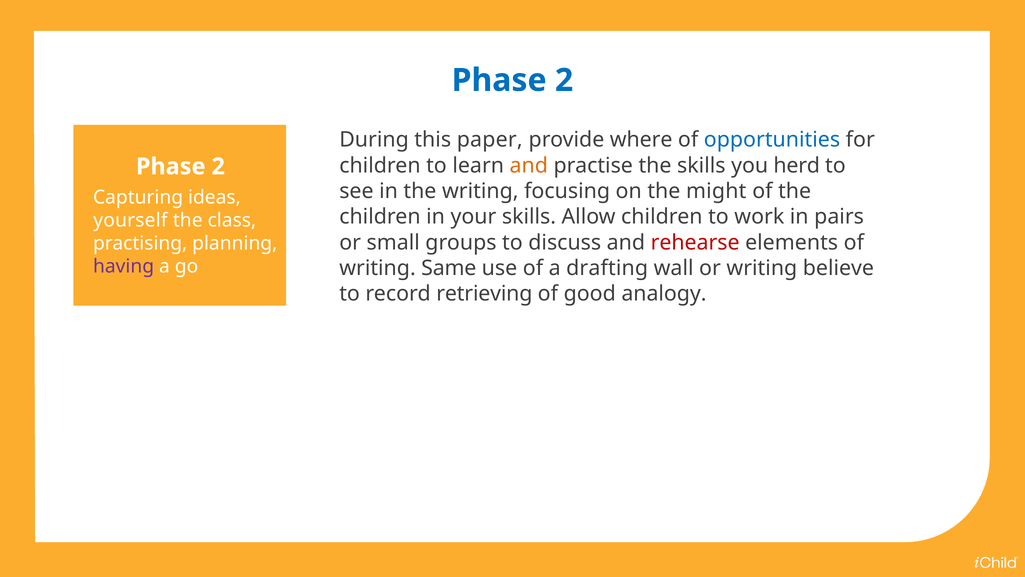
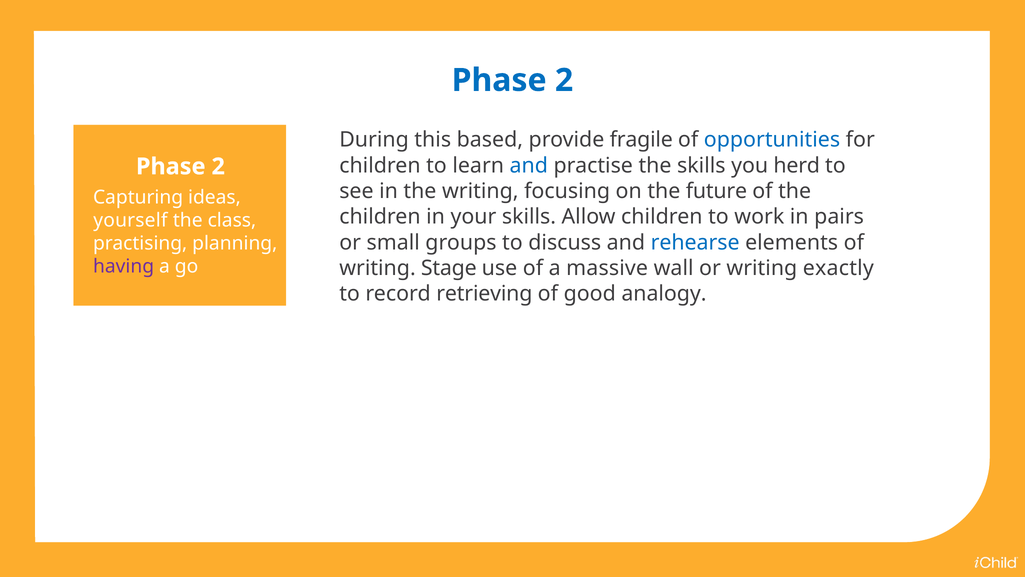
paper: paper -> based (490, 140)
where: where -> fragile (641, 140)
and colour: orange -> blue (529, 165)
might: might -> future (716, 191)
rehearse colour: red -> blue (695, 242)
Same: Same -> Stage (449, 268)
drafting: drafting -> massive (607, 268)
believe: believe -> exactly (838, 268)
